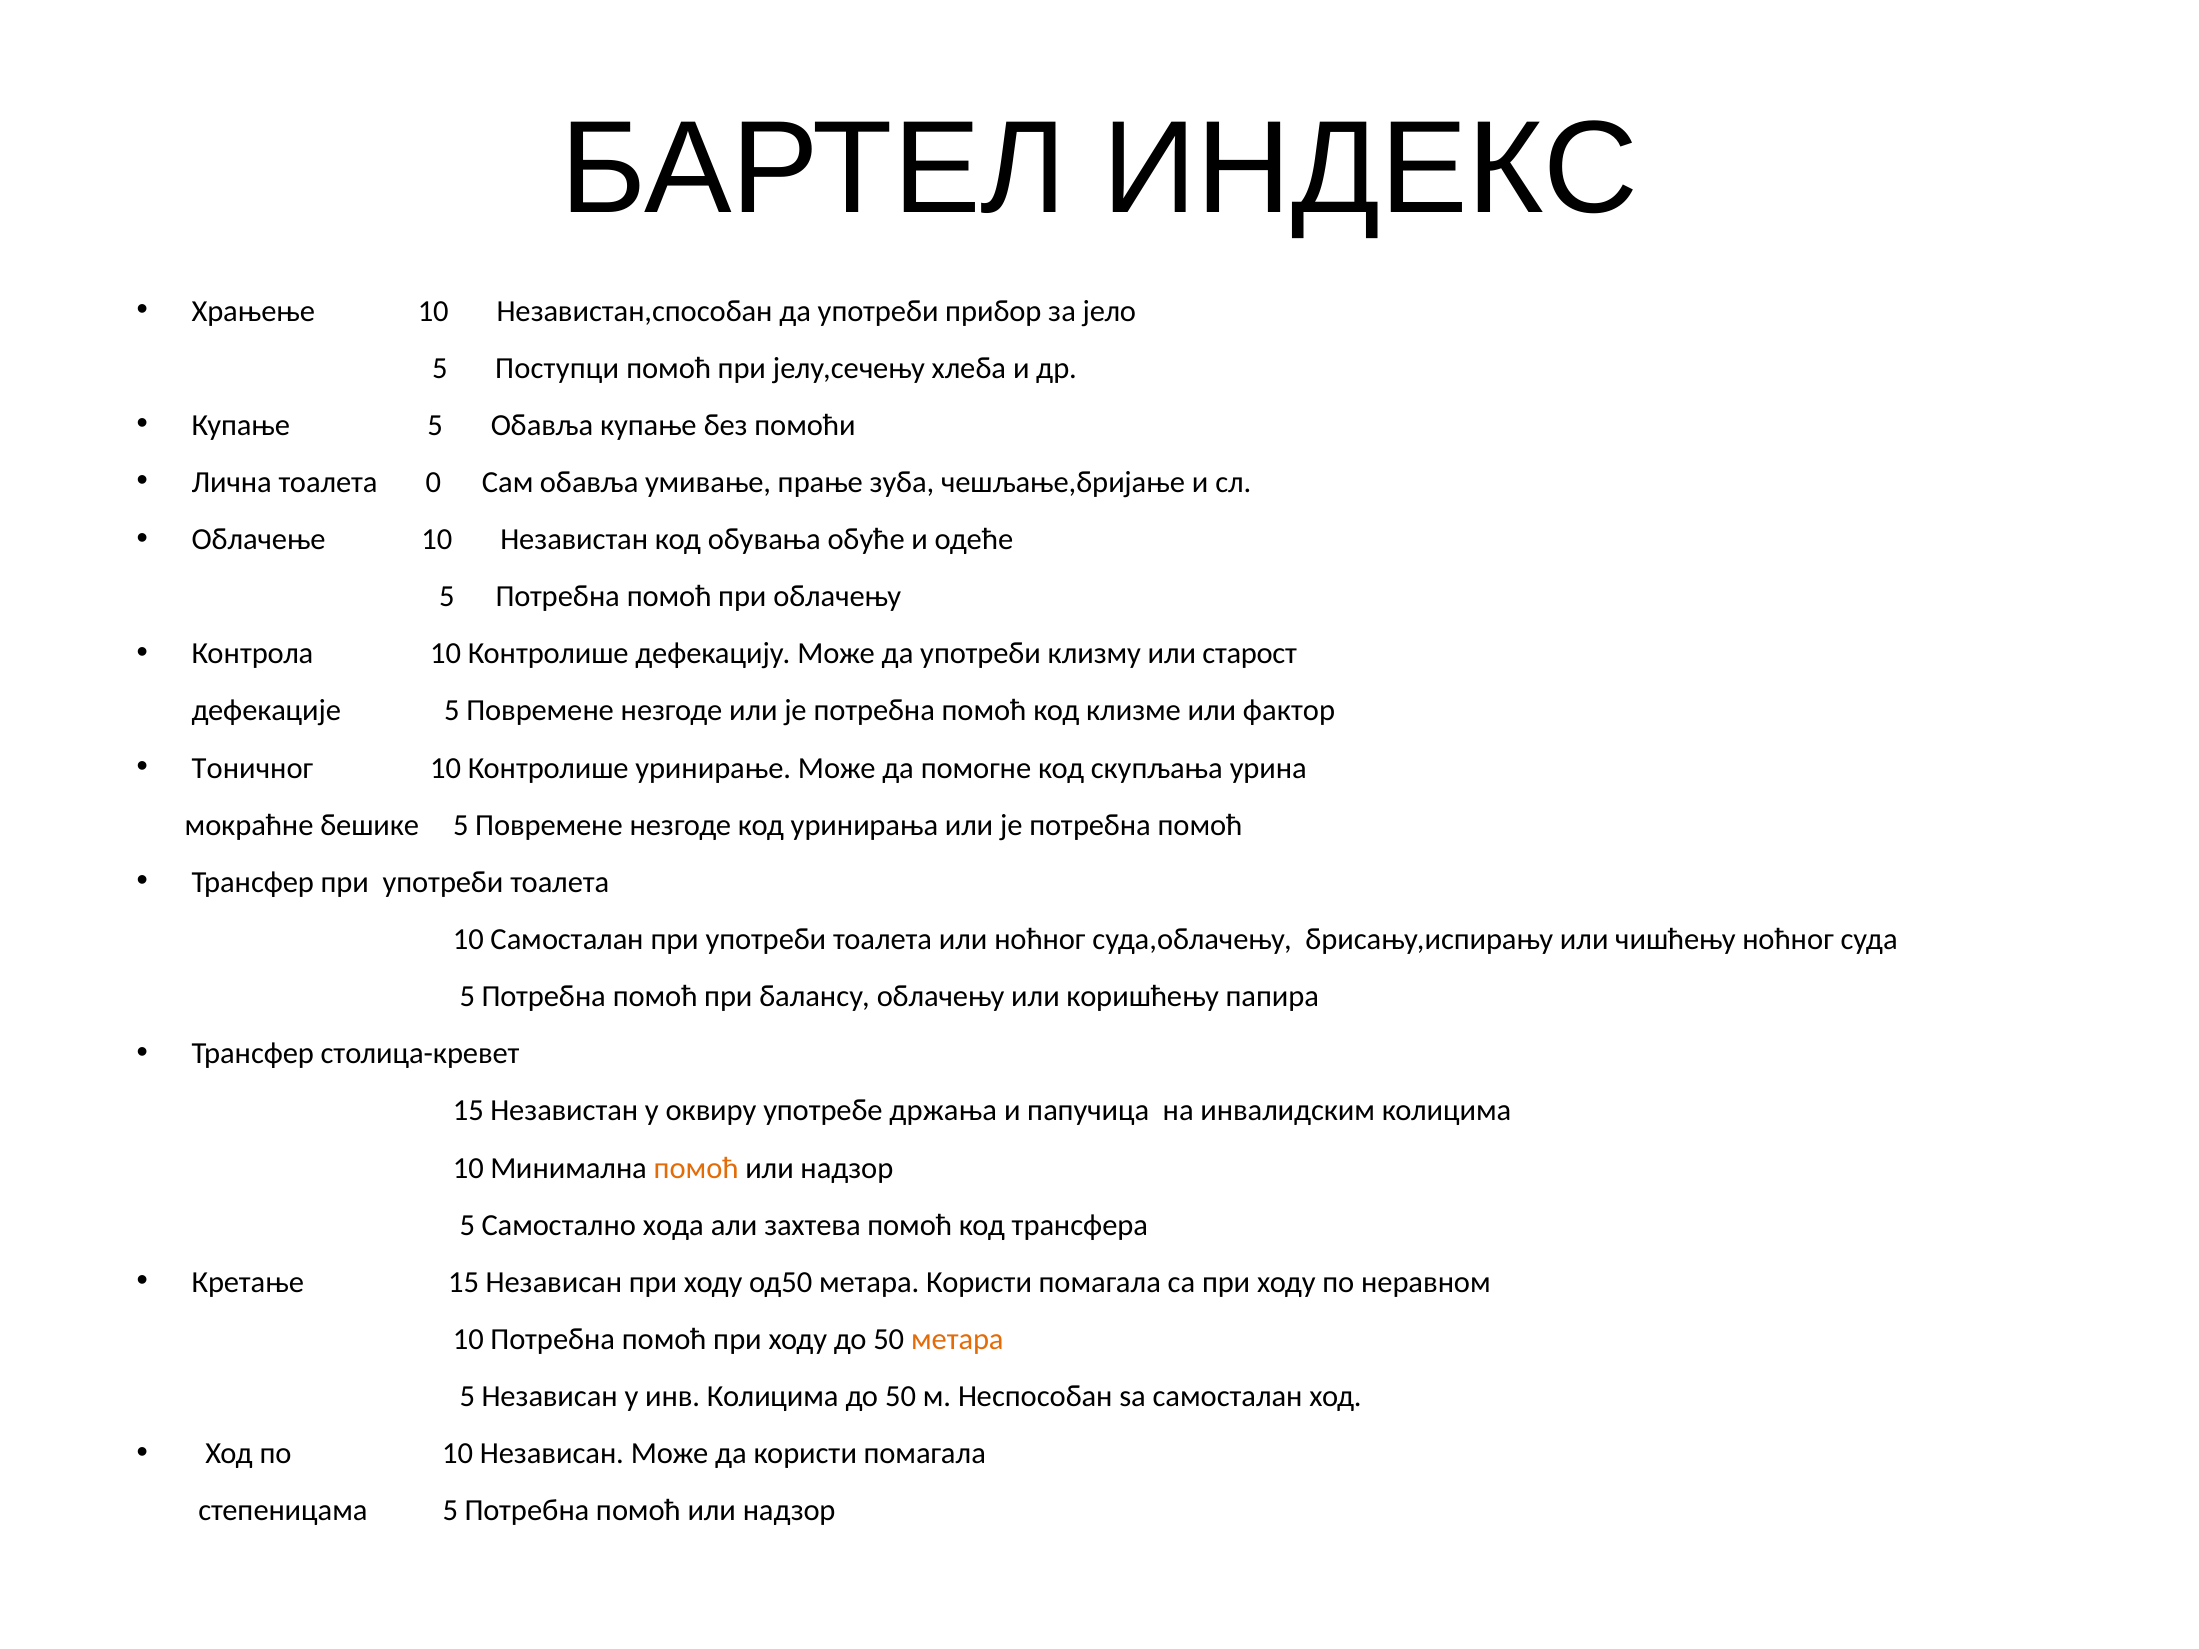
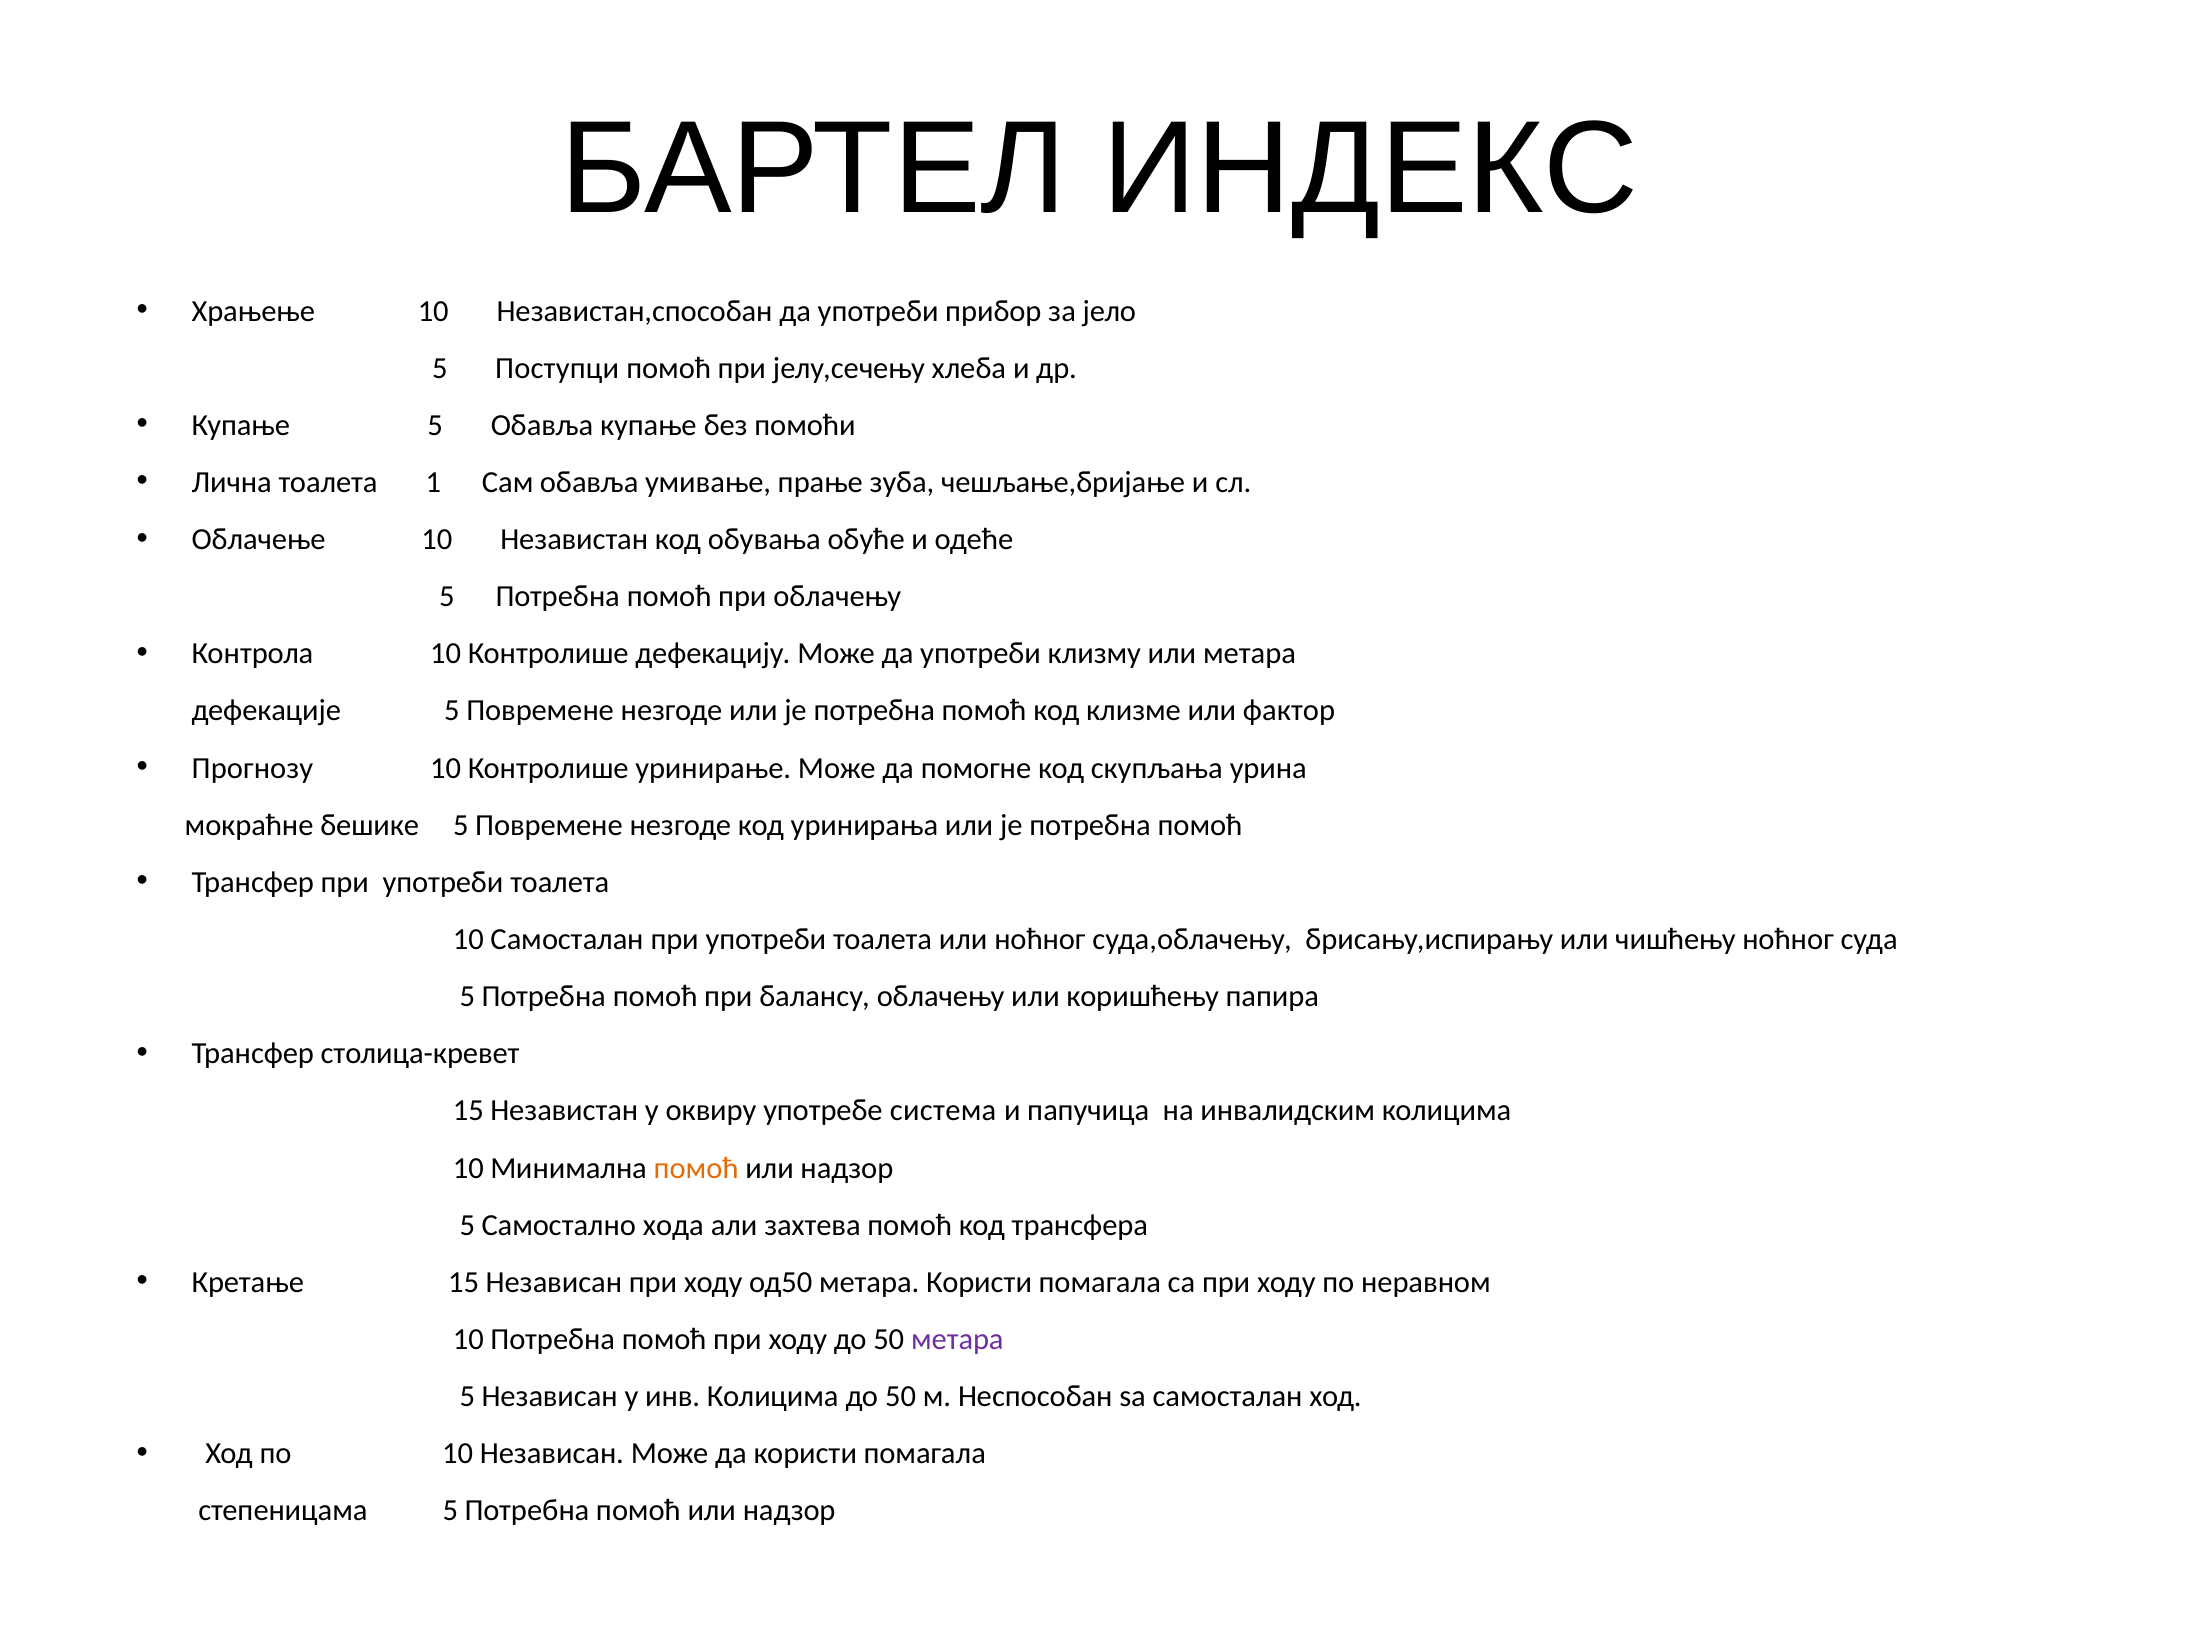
0: 0 -> 1 (433, 482)
или старост: старост -> метара (1249, 654)
Тоничног: Тоничног -> Прогнозу (252, 768)
држања: држања -> система (943, 1111)
метара colour: orange -> purple (957, 1340)
